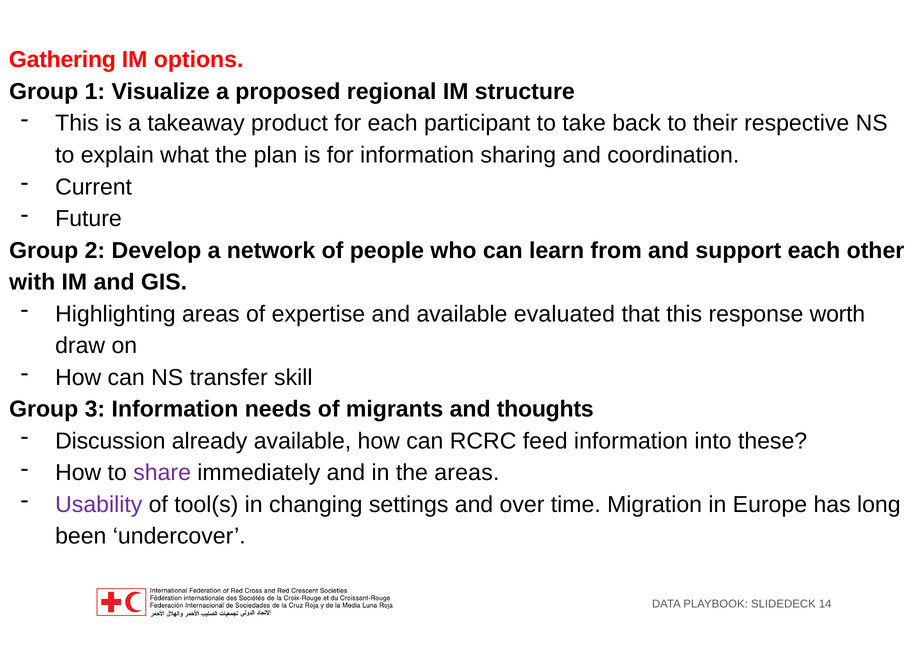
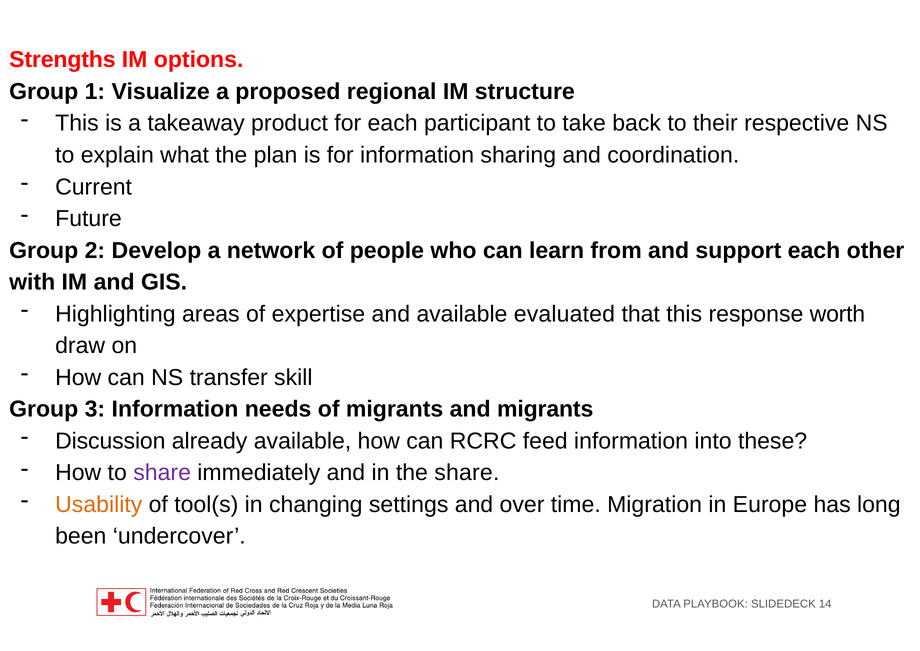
Gathering: Gathering -> Strengths (62, 60)
and thoughts: thoughts -> migrants (545, 409)
the areas: areas -> share (467, 473)
Usability colour: purple -> orange (99, 504)
